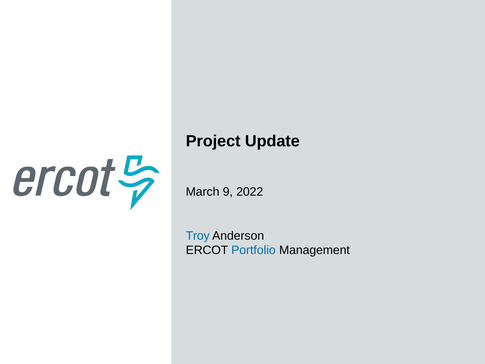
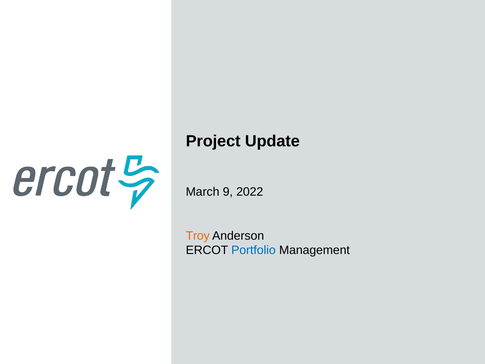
Troy colour: blue -> orange (198, 236)
